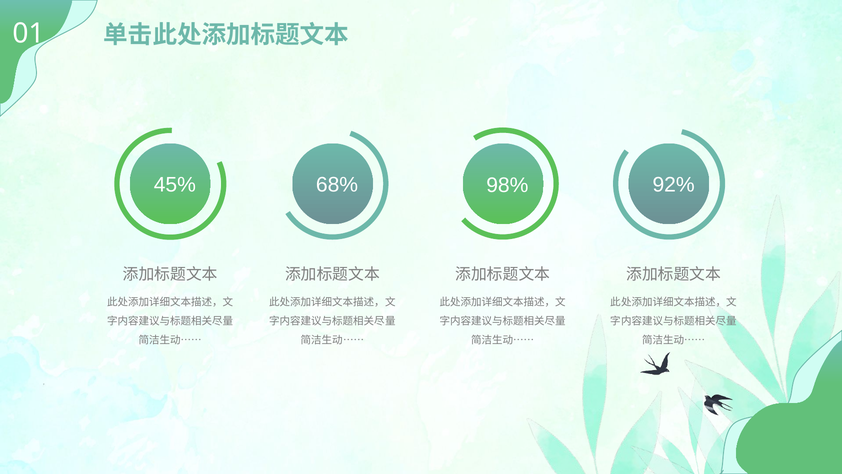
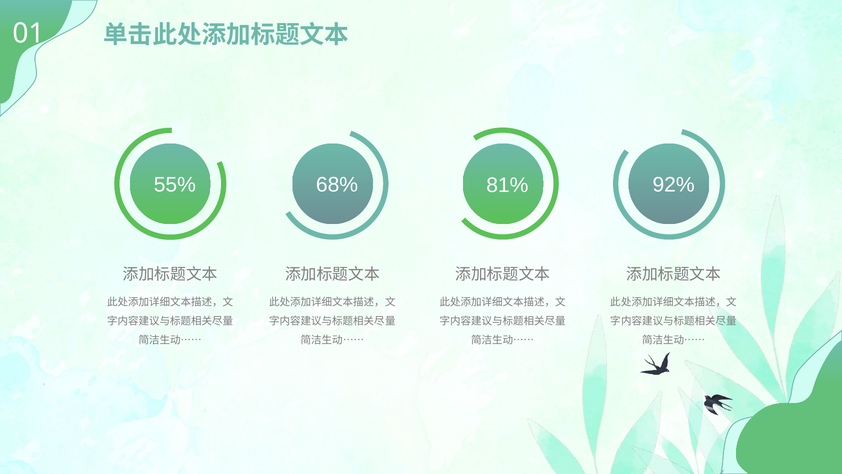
45%: 45% -> 55% (175, 185)
98%: 98% -> 81% (507, 185)
